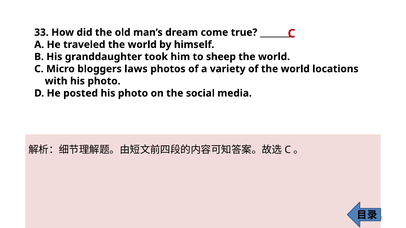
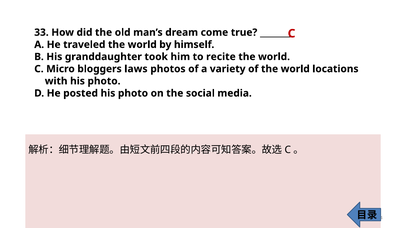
sheep: sheep -> recite (221, 57)
